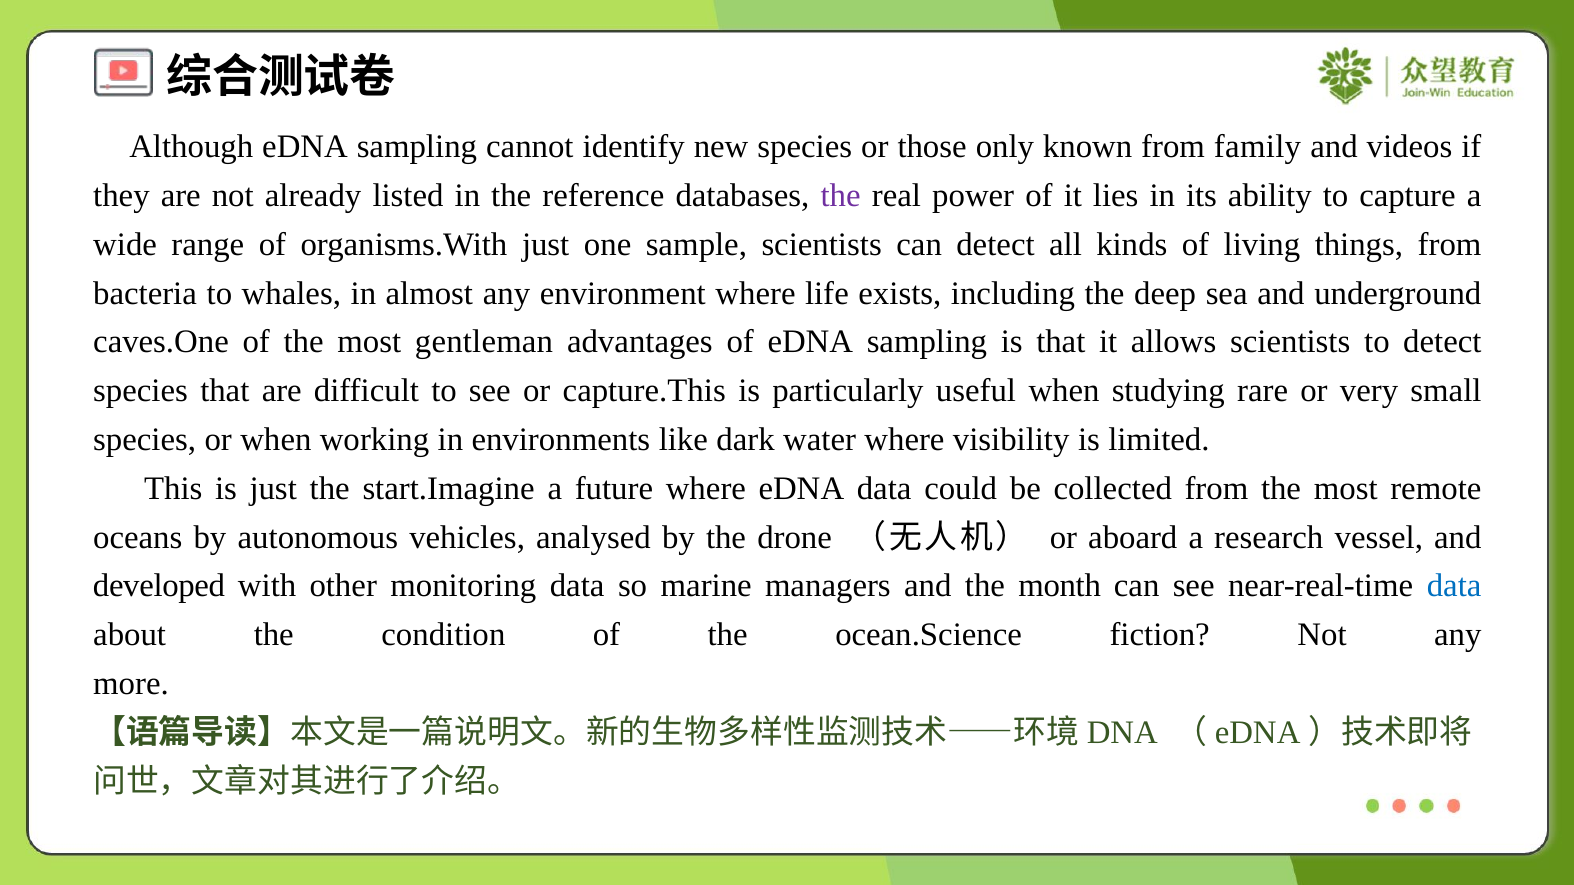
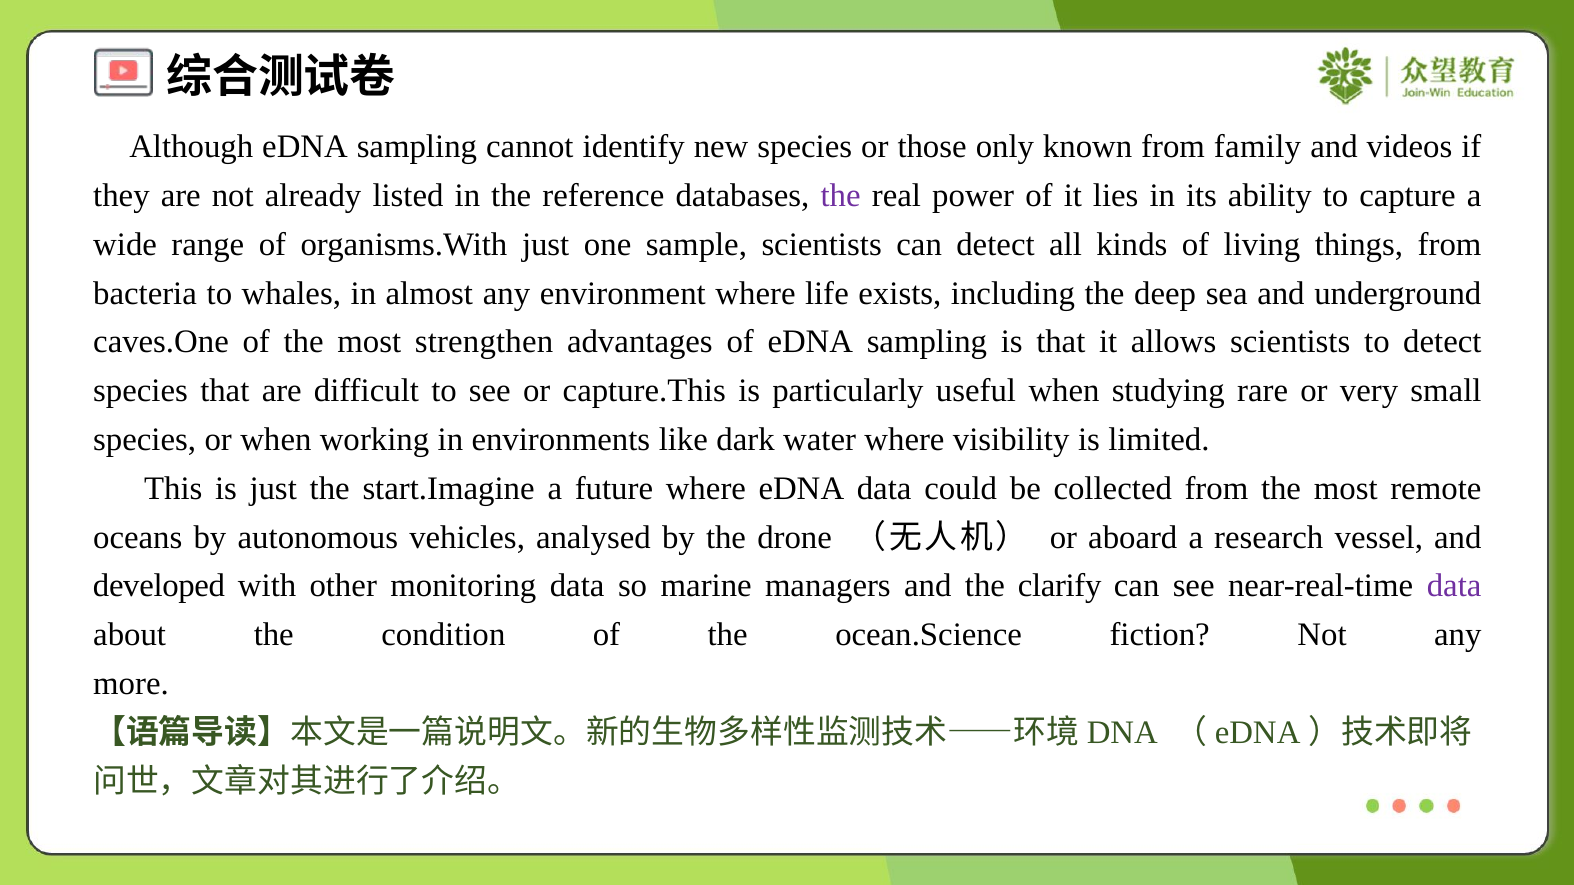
gentleman: gentleman -> strengthen (484, 342)
month: month -> clarify (1060, 586)
data colour: blue -> purple (1454, 586)
